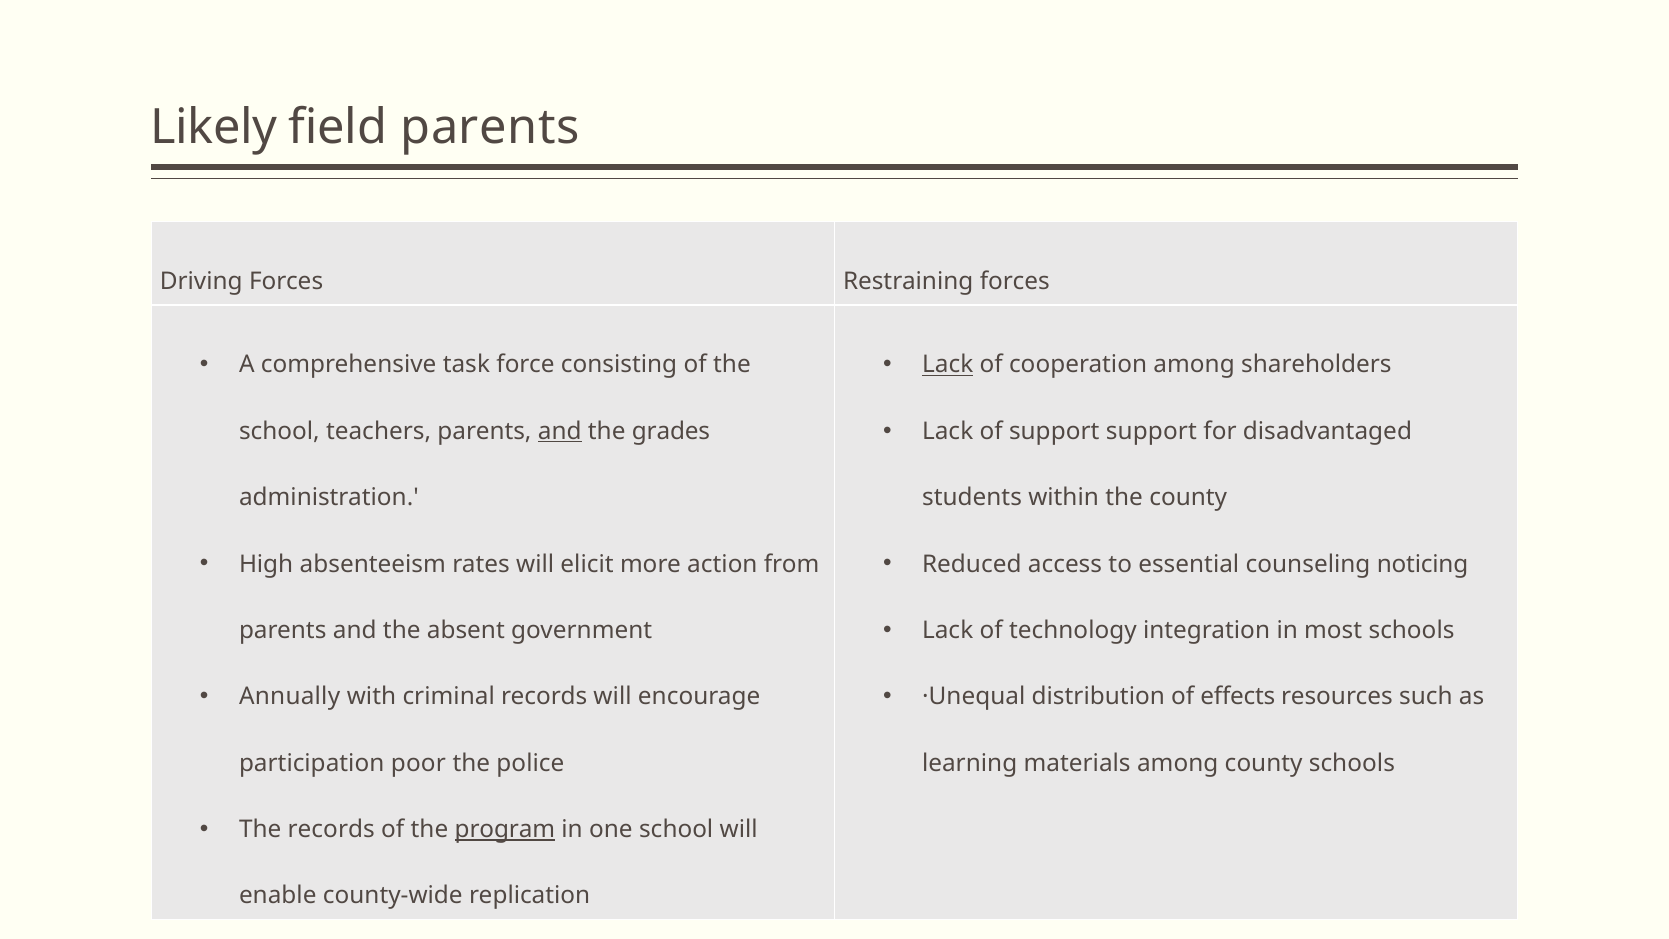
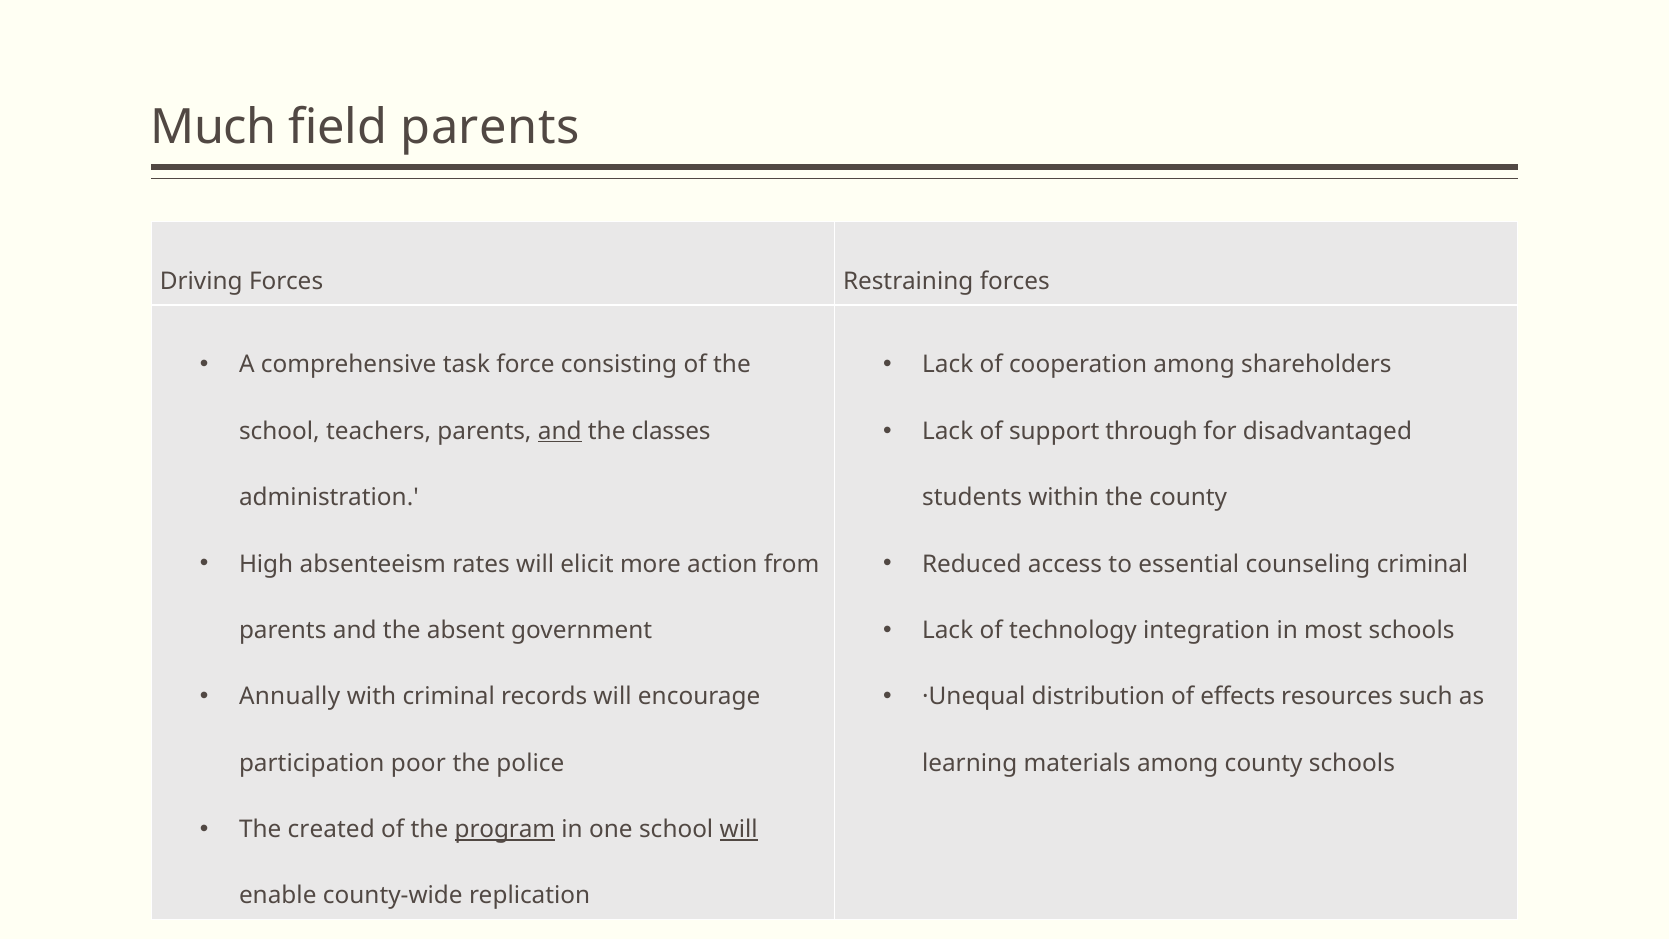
Likely: Likely -> Much (214, 128)
Lack underline: present -> none (948, 365)
support support: support -> through (1152, 431)
grades: grades -> classes (671, 431)
counseling noticing: noticing -> criminal (1422, 564)
The records: records -> created (331, 829)
will underline: none -> present (739, 829)
